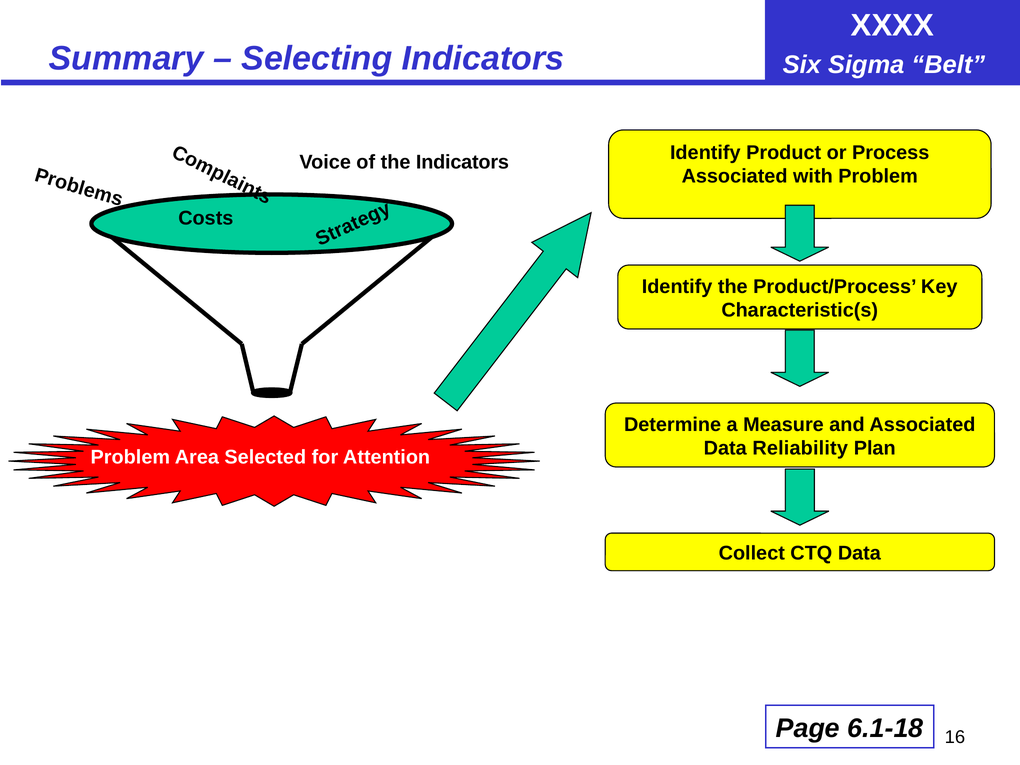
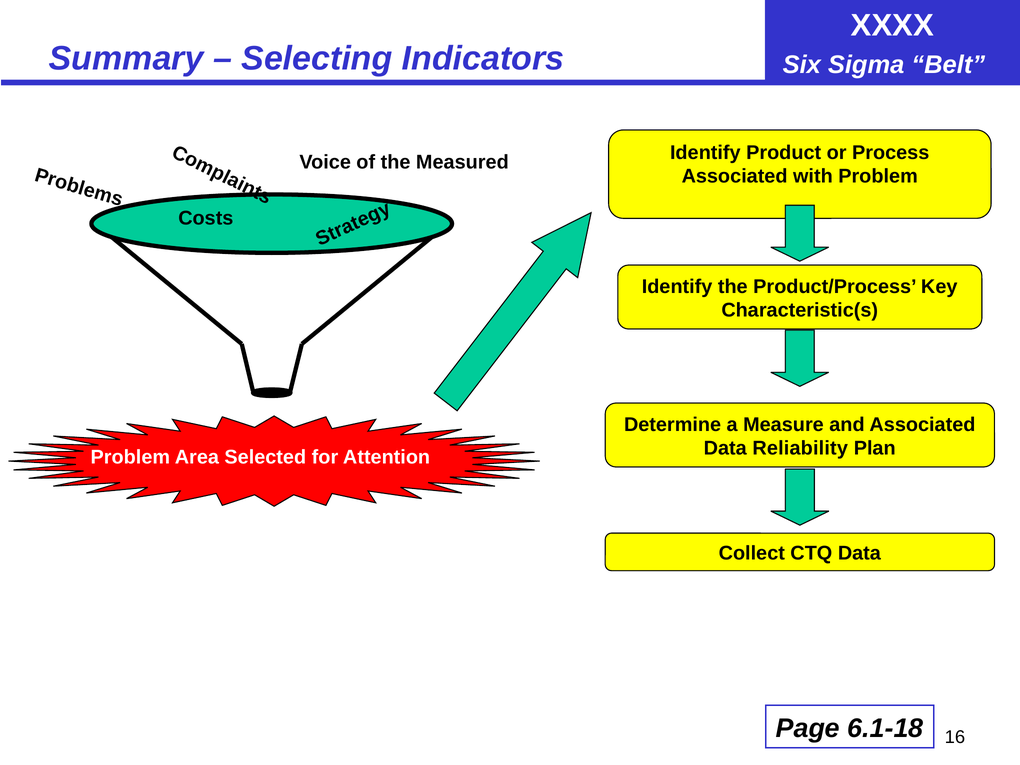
the Indicators: Indicators -> Measured (462, 162)
